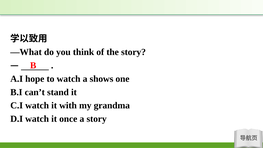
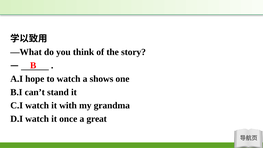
a story: story -> great (97, 119)
